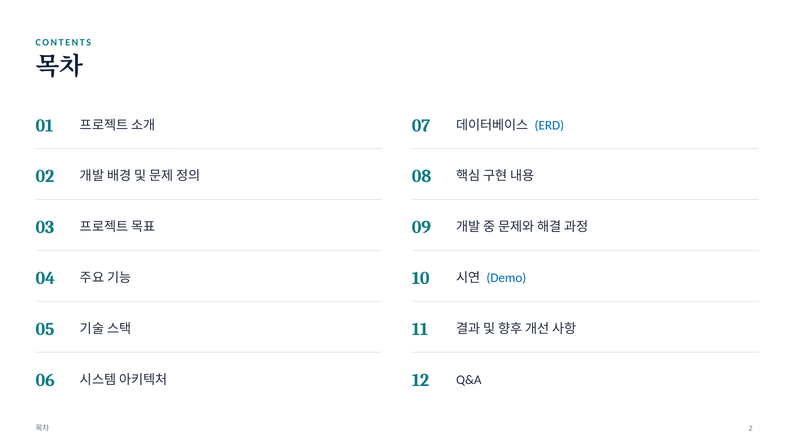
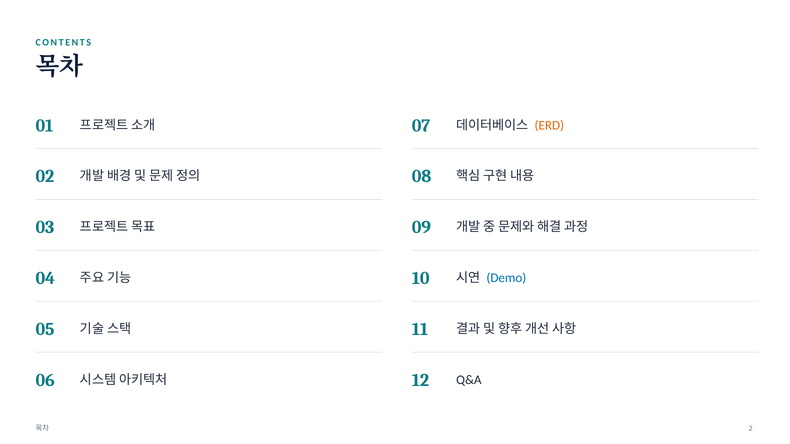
ERD colour: blue -> orange (549, 125)
